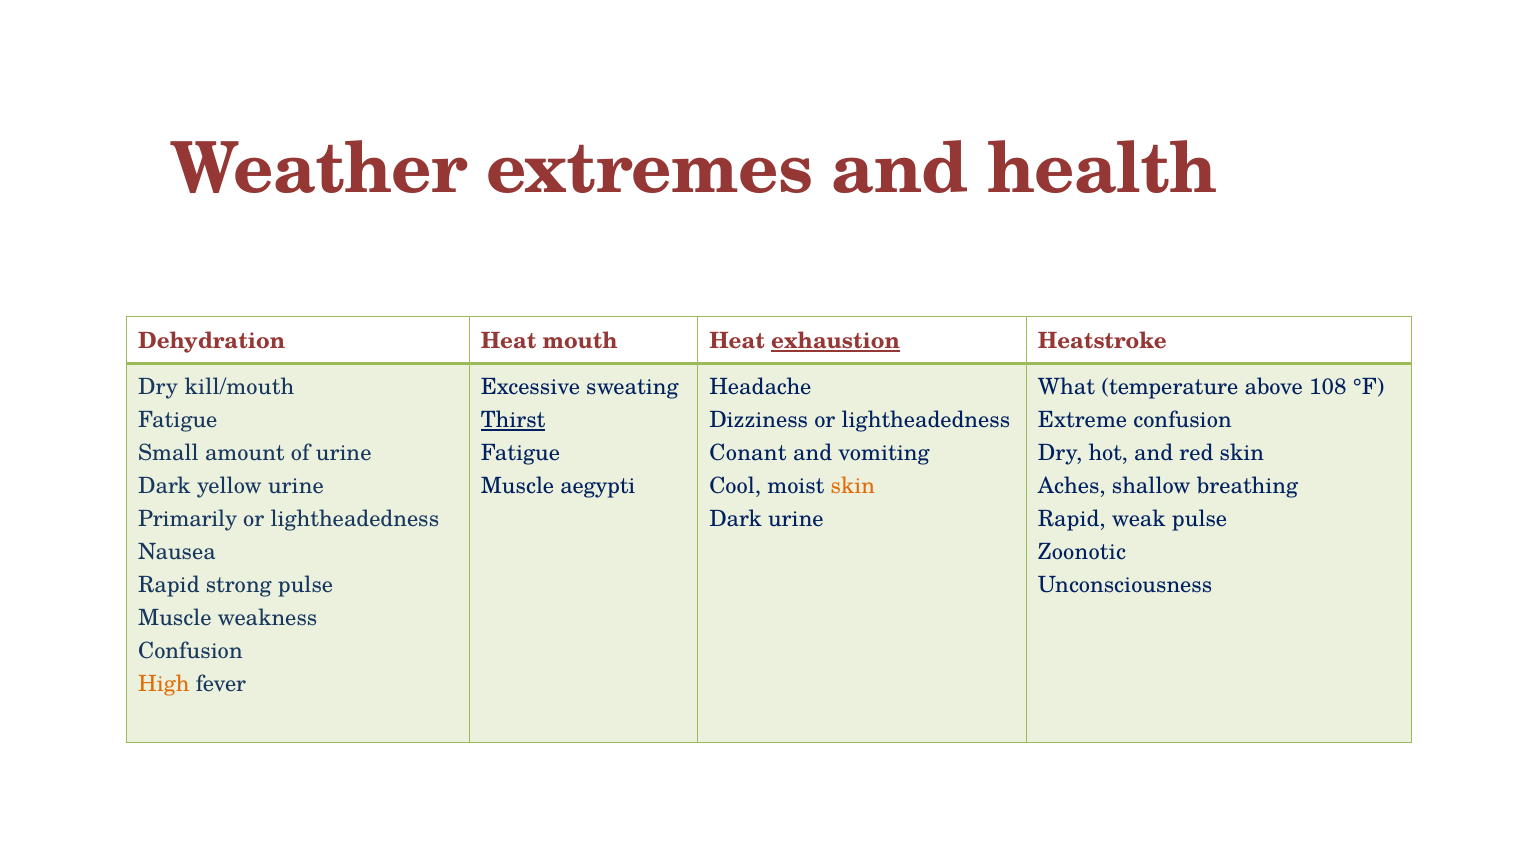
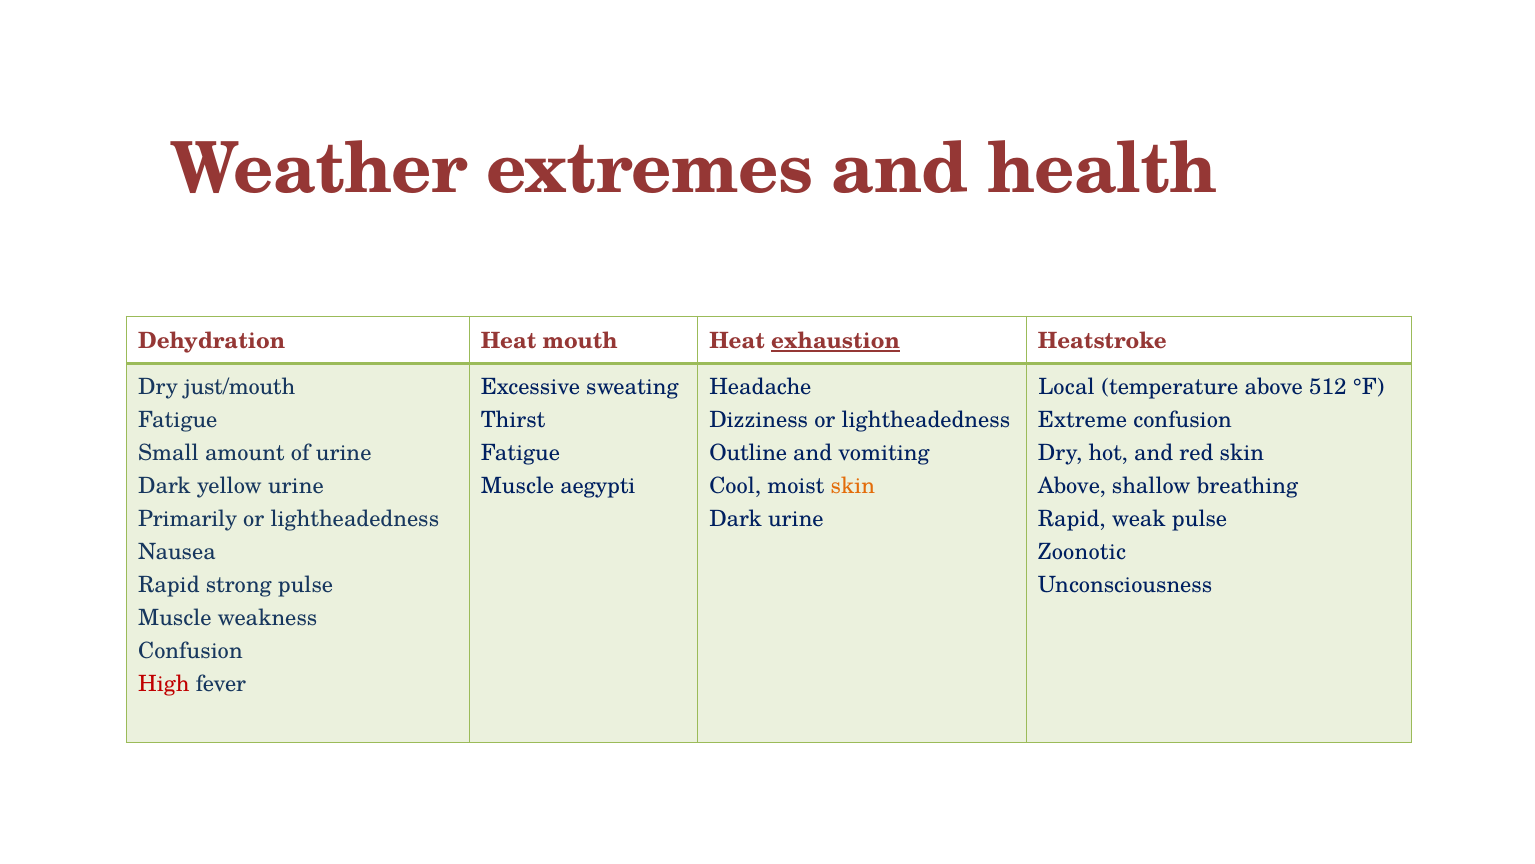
kill/mouth: kill/mouth -> just/mouth (240, 387)
What: What -> Local (1066, 387)
108: 108 -> 512 (1328, 387)
Thirst underline: present -> none (513, 420)
Conant: Conant -> Outline (748, 453)
Aches: Aches -> Above (1072, 486)
High colour: orange -> red (164, 684)
